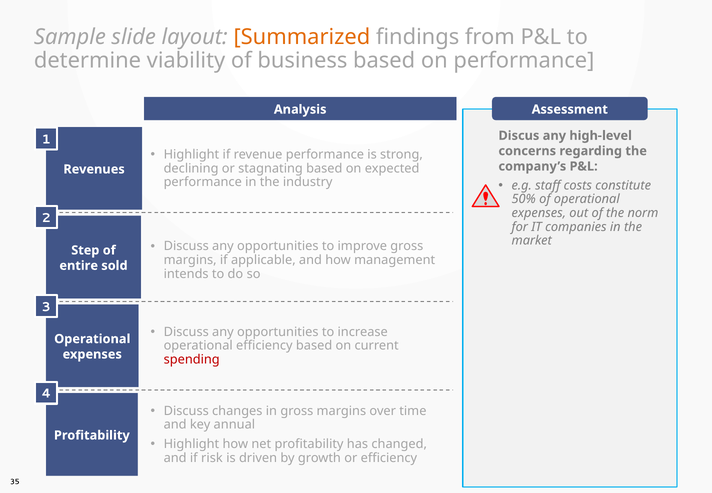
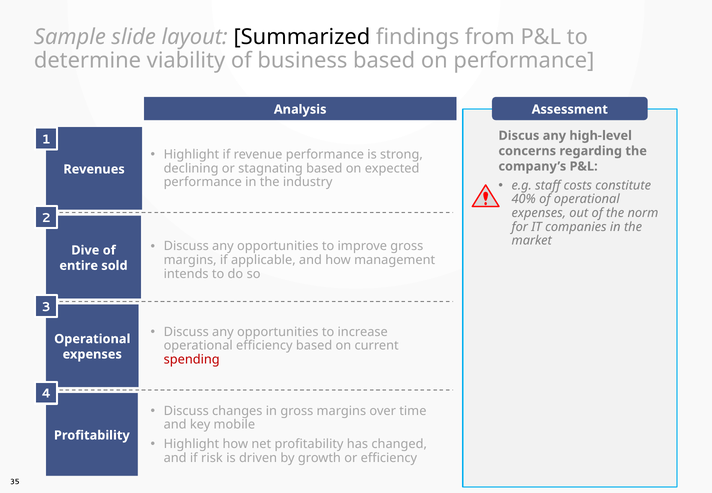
Summarized colour: orange -> black (302, 37)
50%: 50% -> 40% (524, 199)
Step: Step -> Dive (85, 250)
annual: annual -> mobile (234, 425)
